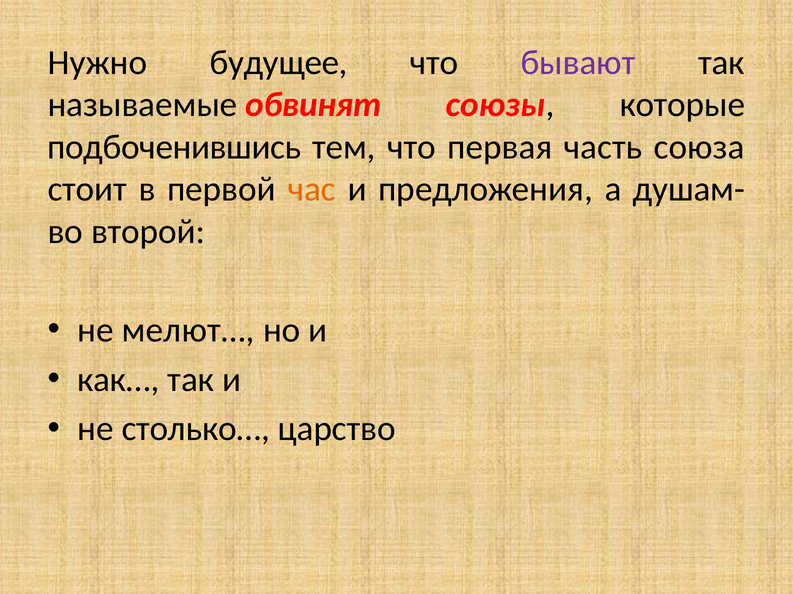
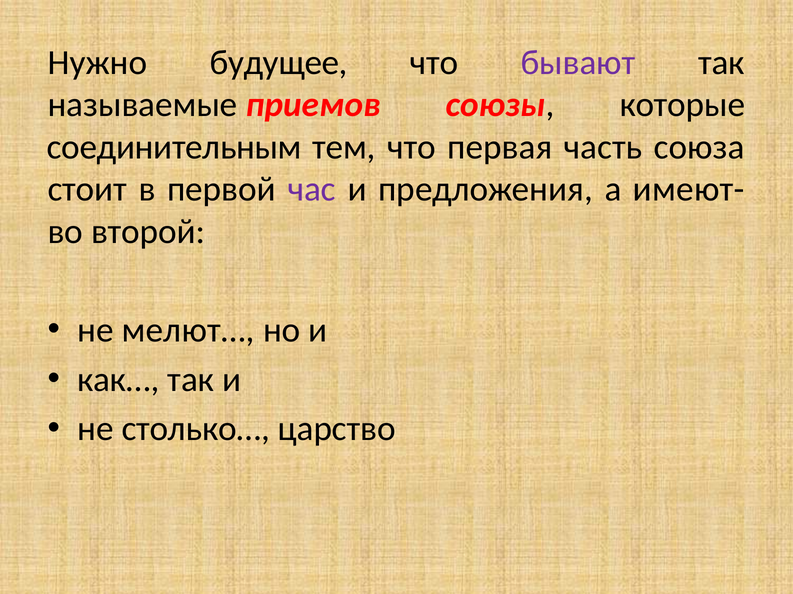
обвинят: обвинят -> приемов (313, 105)
подбоченившись: подбоченившись -> соединительным (174, 147)
час colour: orange -> purple (312, 190)
душам-: душам- -> имеют- (689, 190)
